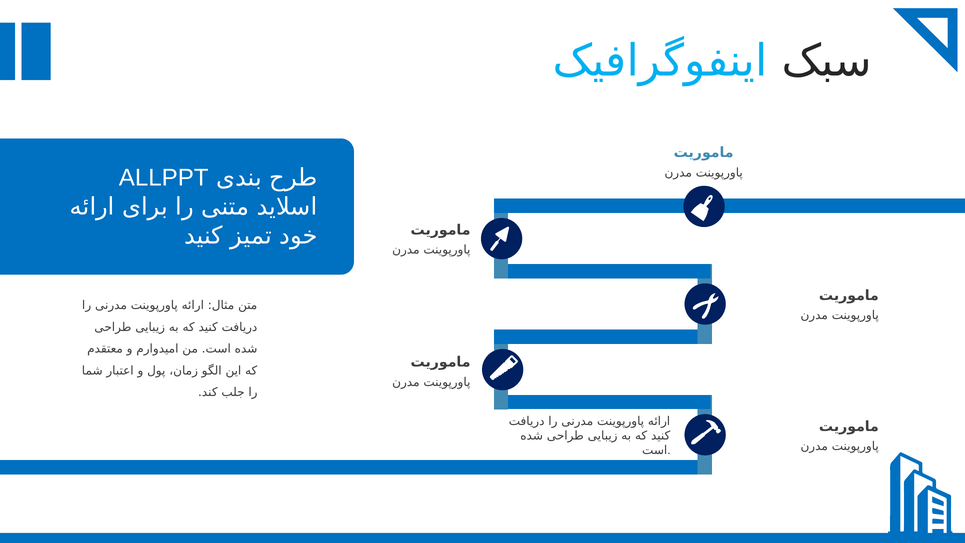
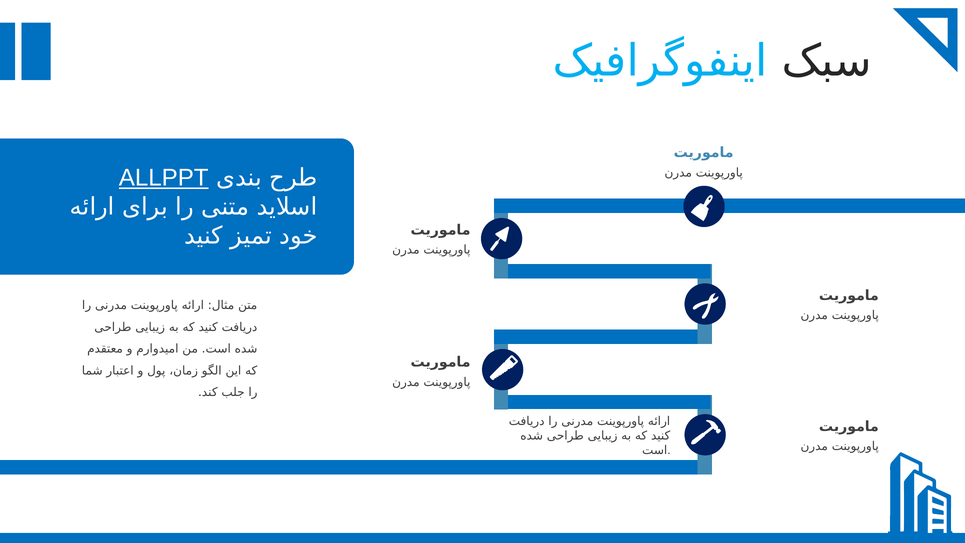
ALLPPT underline: none -> present (164, 178)
